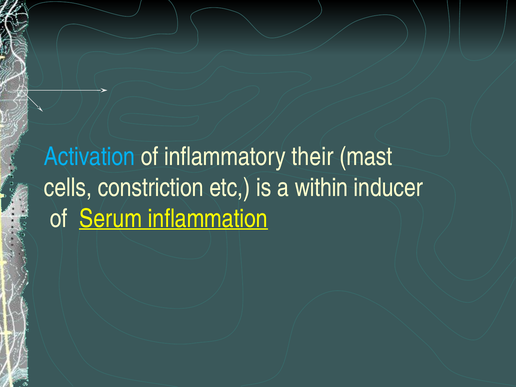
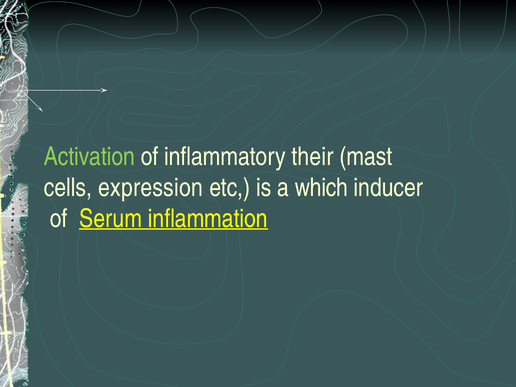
Activation colour: light blue -> light green (89, 157)
constriction: constriction -> expression (151, 188)
within: within -> which (321, 188)
